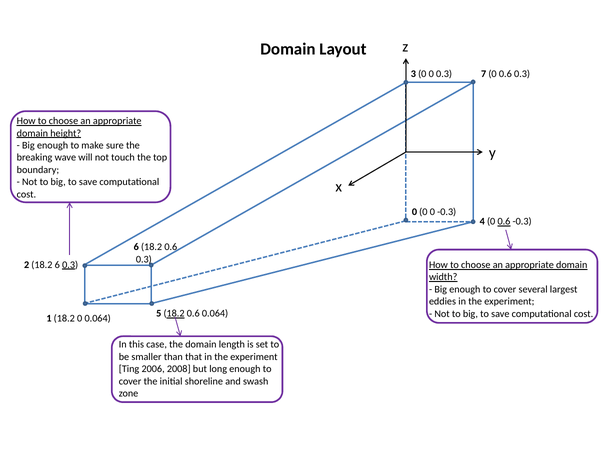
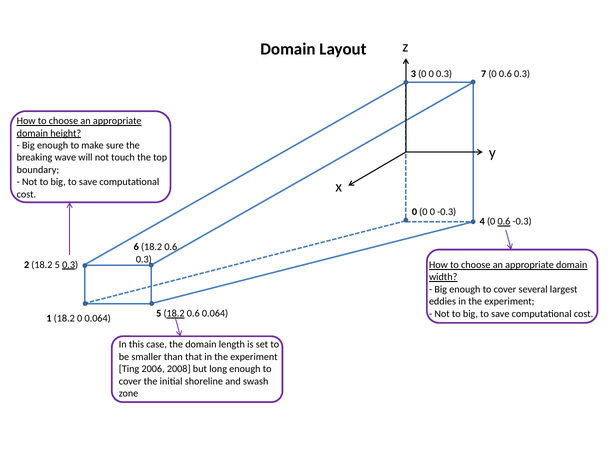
18.2 6: 6 -> 5 (57, 264)
